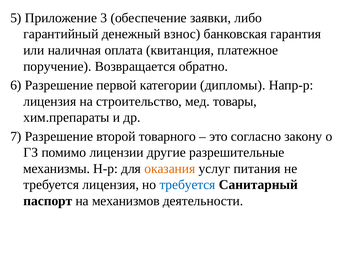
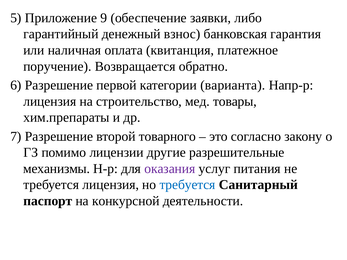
3: 3 -> 9 (104, 18)
дипломы: дипломы -> варианта (233, 85)
оказания colour: orange -> purple (170, 169)
механизмов: механизмов -> конкурсной (126, 201)
